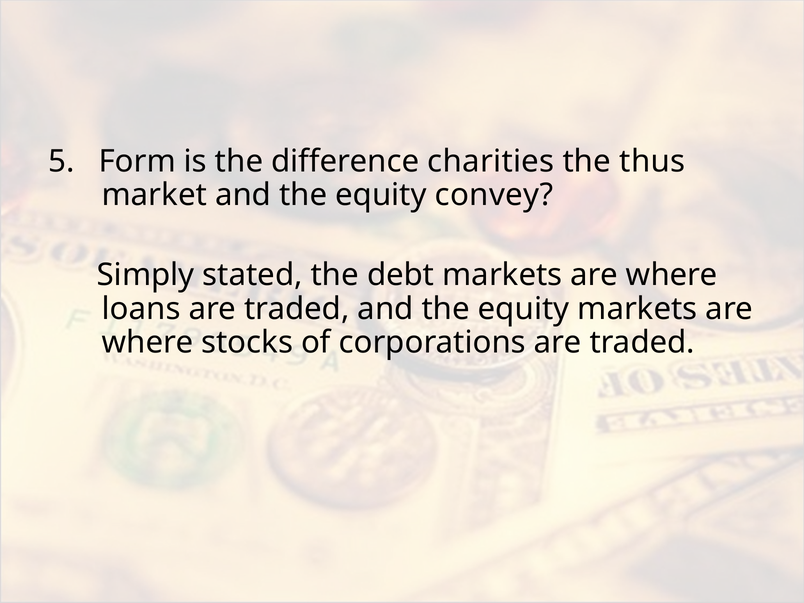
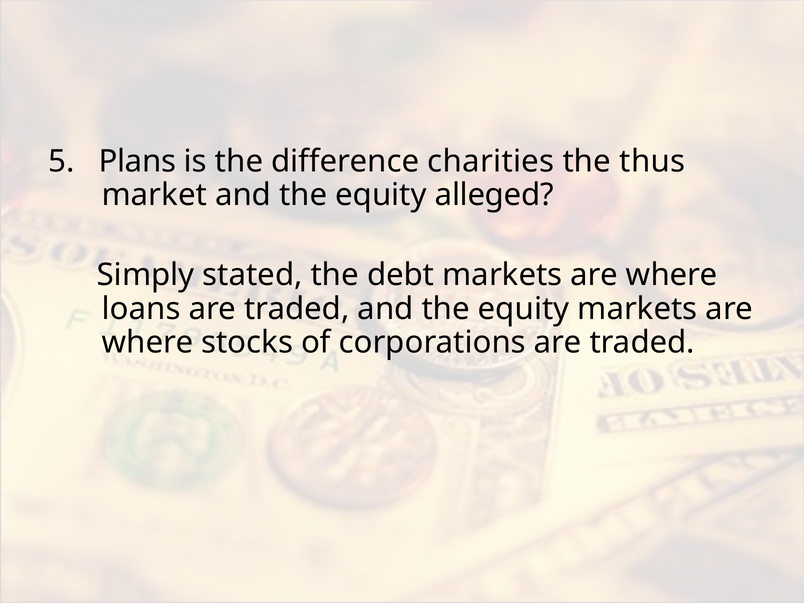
Form: Form -> Plans (137, 161)
convey: convey -> alleged (494, 195)
